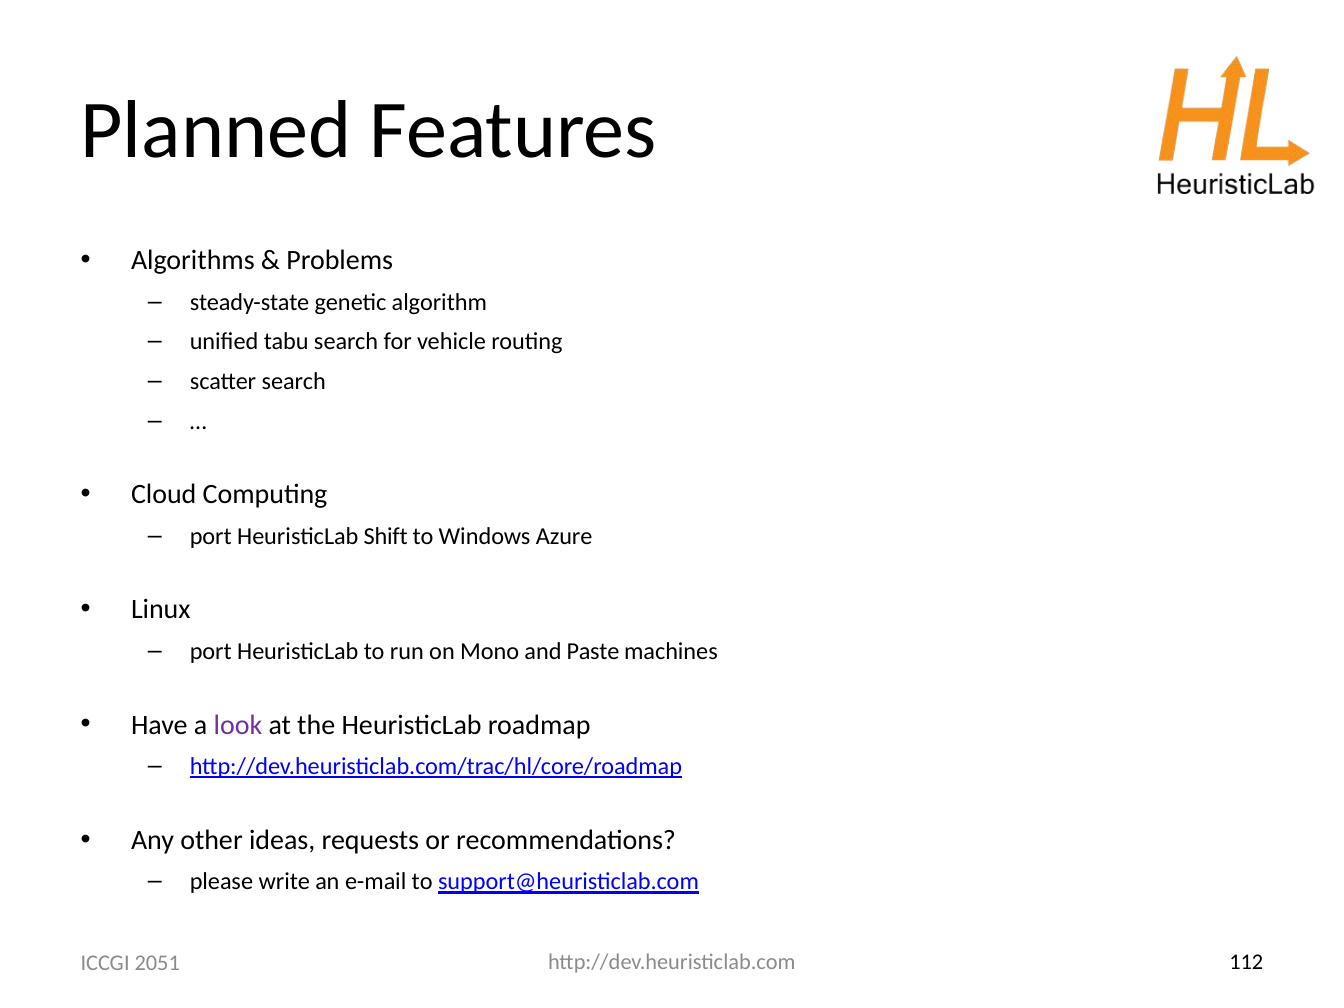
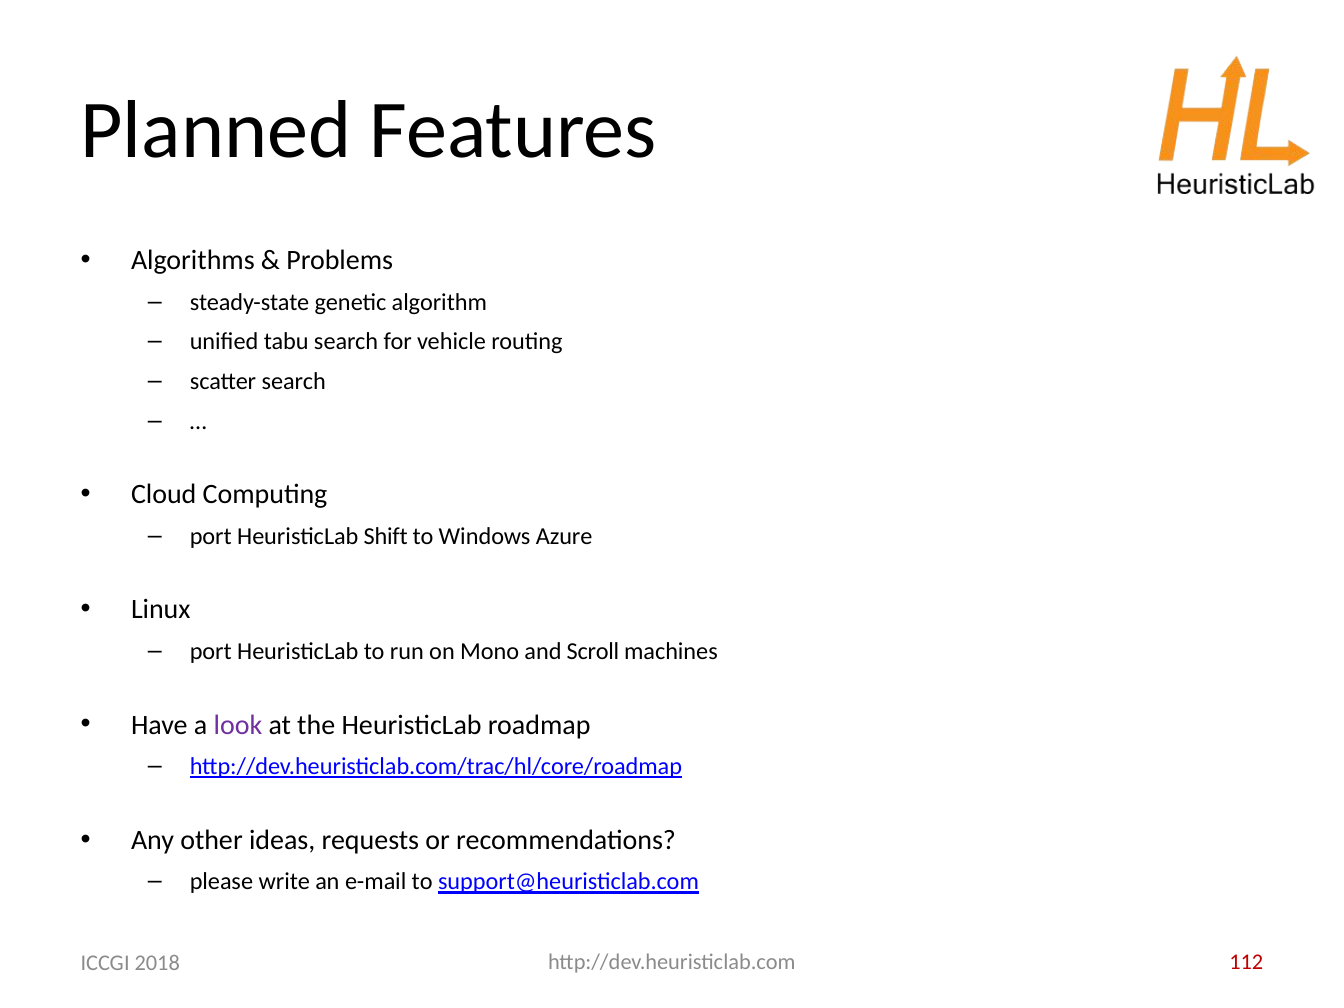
Paste: Paste -> Scroll (593, 651)
112 colour: black -> red (1246, 962)
2051: 2051 -> 2018 (157, 963)
